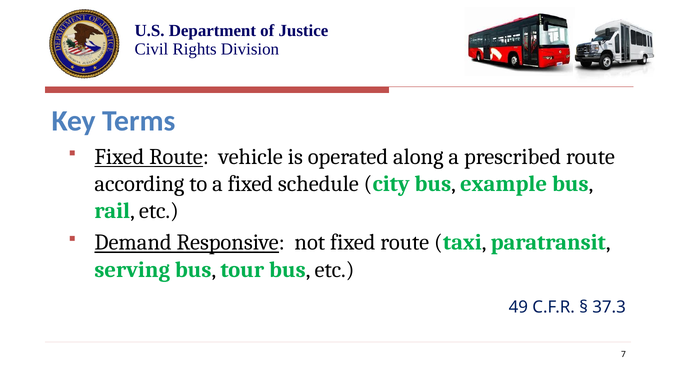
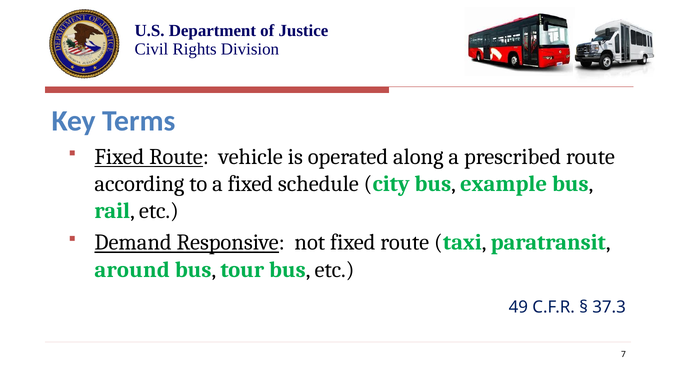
serving: serving -> around (132, 270)
